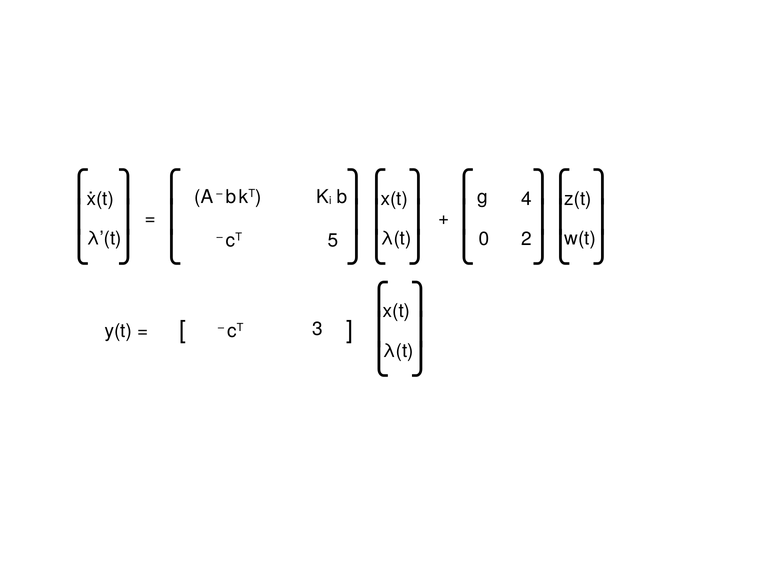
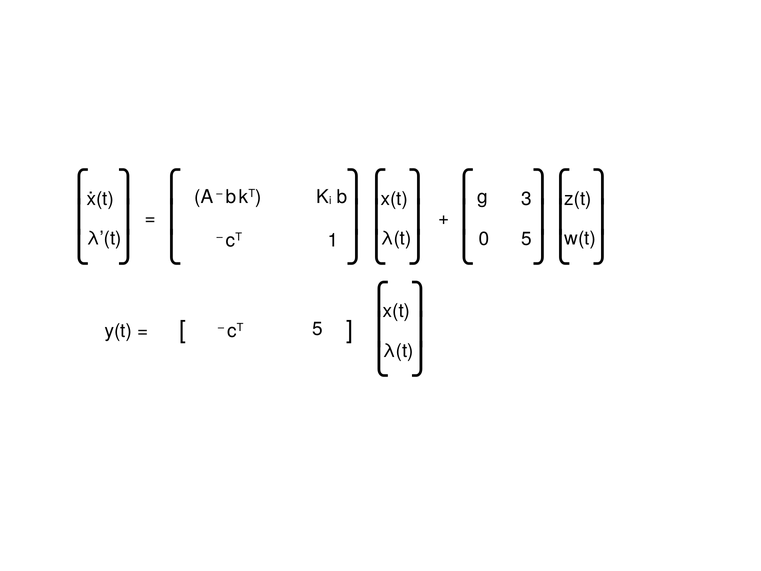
4: 4 -> 3 (526, 199)
0 2: 2 -> 5 (526, 239)
5: 5 -> 1 (333, 240)
cT 3: 3 -> 5 (318, 329)
